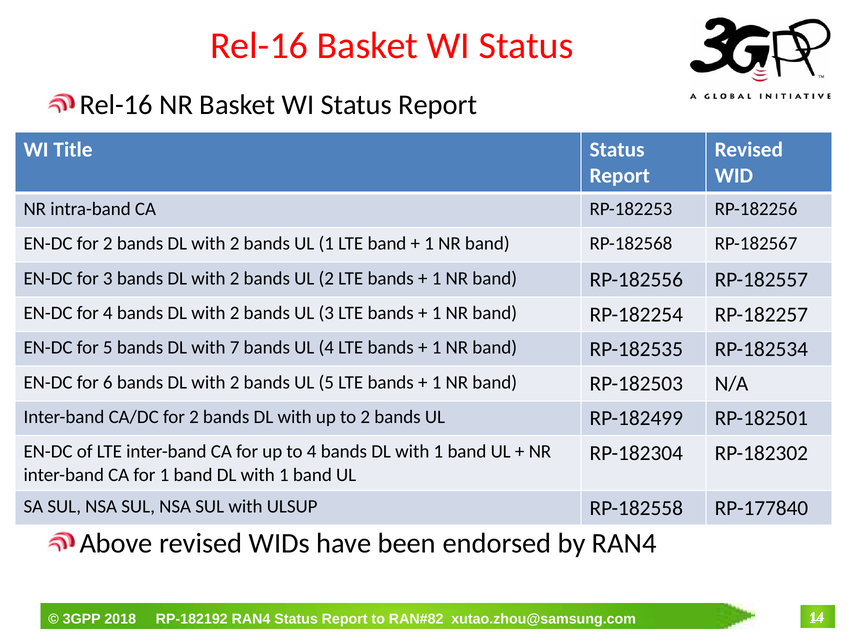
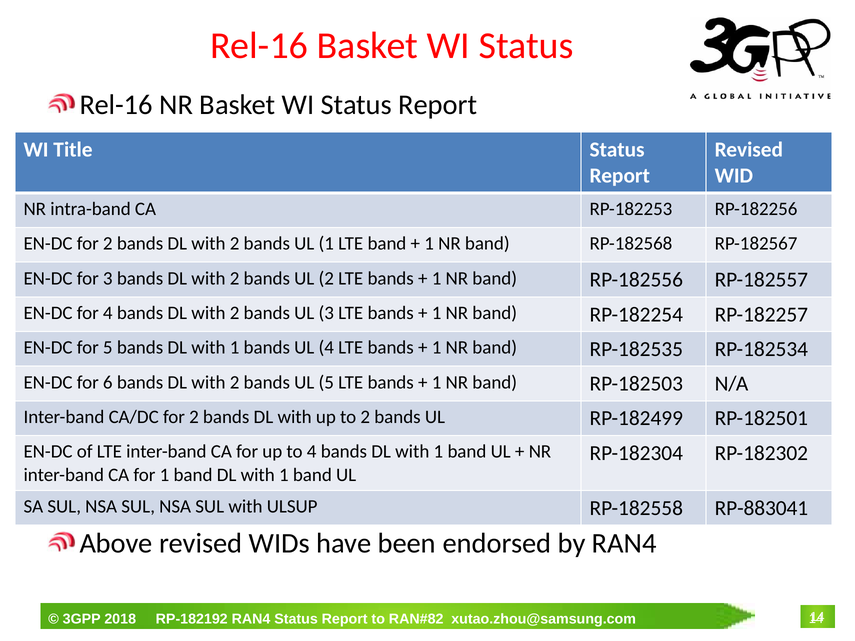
7: 7 -> 1 (235, 348)
RP-177840: RP-177840 -> RP-883041 (761, 508)
